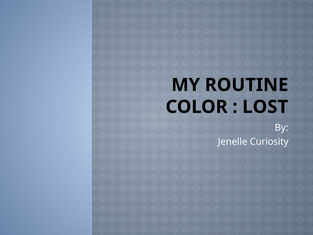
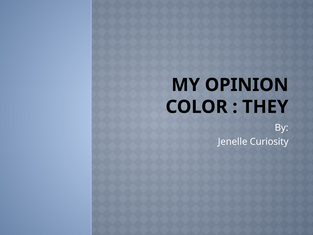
ROUTINE: ROUTINE -> OPINION (247, 85)
LOST: LOST -> THEY (265, 107)
